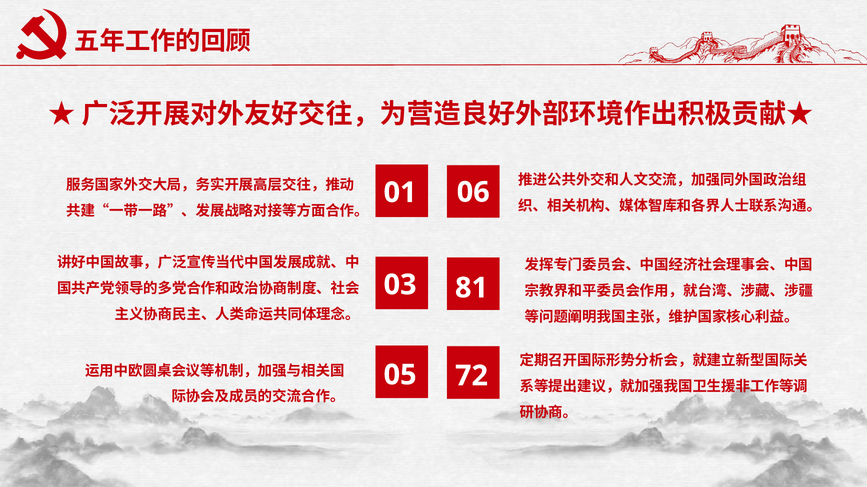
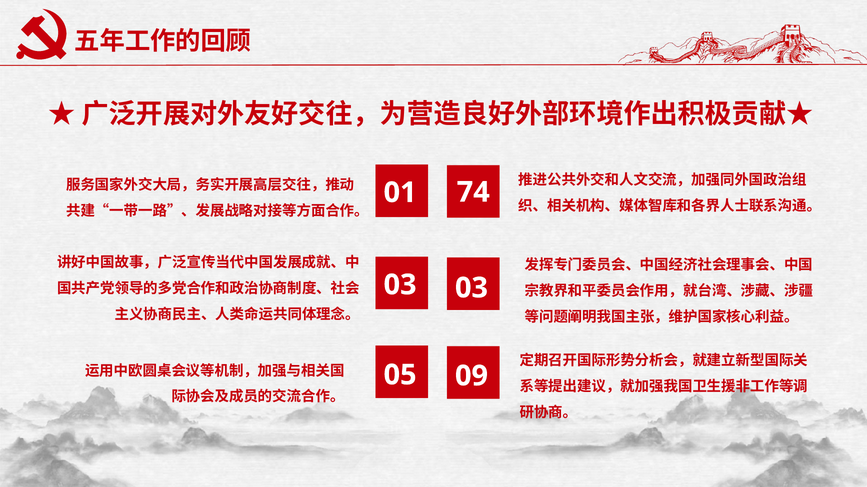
06: 06 -> 74 (473, 192)
03 81: 81 -> 03 (472, 288)
72: 72 -> 09 (472, 376)
